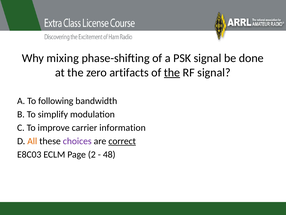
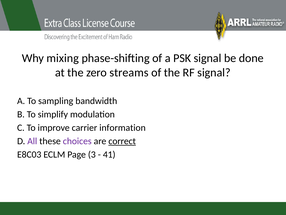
artifacts: artifacts -> streams (129, 72)
the underline: present -> none (172, 72)
following: following -> sampling (56, 101)
All colour: orange -> purple (32, 141)
2: 2 -> 3 (92, 154)
48: 48 -> 41 (109, 154)
